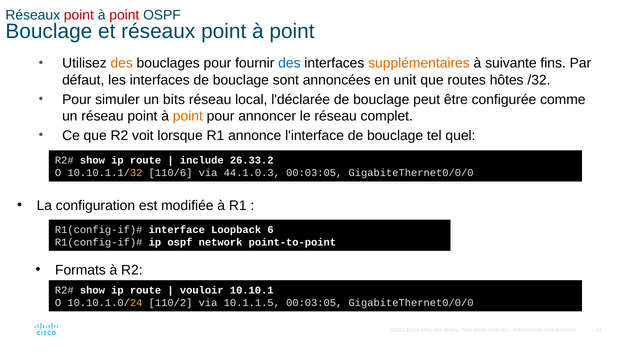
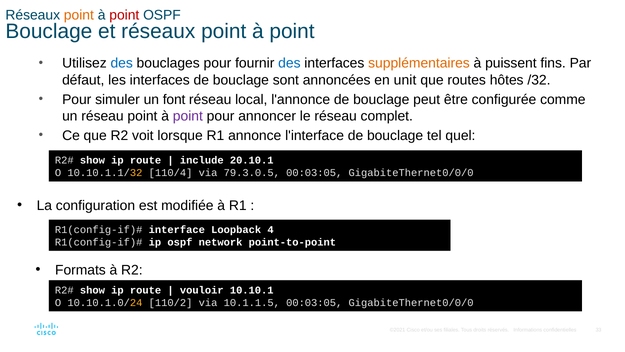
point colour: red -> orange (79, 15)
des colour: orange -> blue (122, 63)
suivante: suivante -> puissent (511, 63)
bits: bits -> font (174, 99)
l'déclarée: l'déclarée -> l'annonce (301, 99)
point colour: orange -> purple (188, 116)
26.33.2: 26.33.2 -> 20.10.1 (252, 160)
110/6: 110/6 -> 110/4 (171, 173)
44.1.0.3: 44.1.0.3 -> 79.3.0.5 (252, 173)
6: 6 -> 4 (271, 229)
